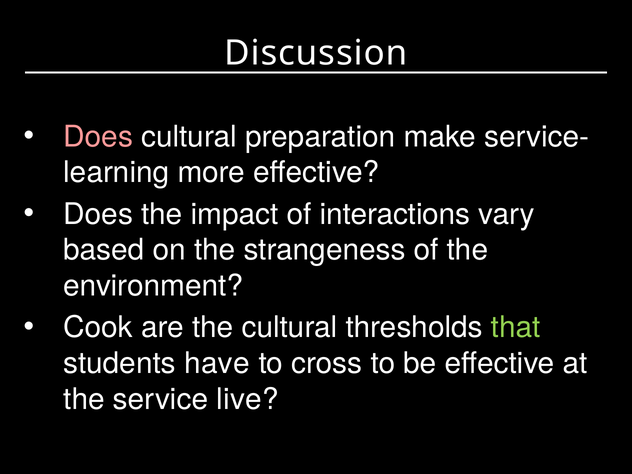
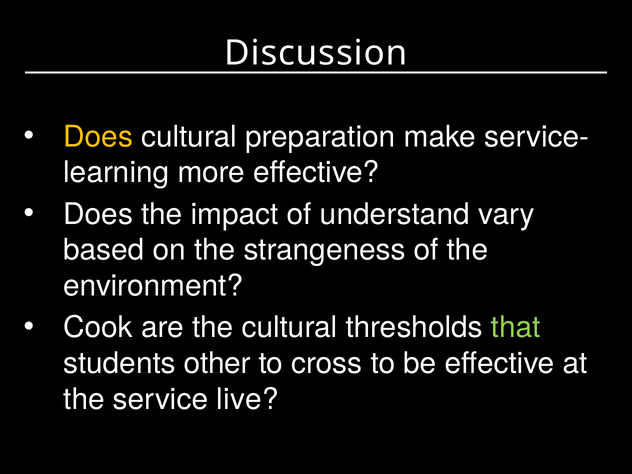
Does colour: pink -> yellow (98, 137)
interactions: interactions -> understand (395, 214)
have: have -> other (217, 363)
